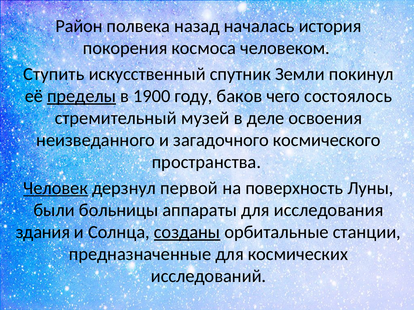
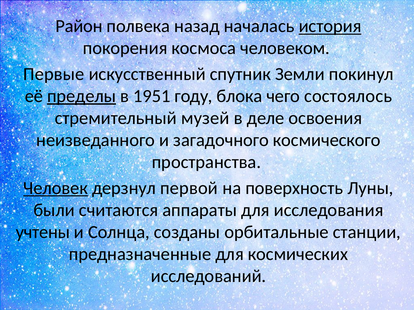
история underline: none -> present (330, 26)
Ступить: Ступить -> Первые (54, 74)
1900: 1900 -> 1951 (152, 96)
баков: баков -> блока (239, 96)
больницы: больницы -> считаются (119, 210)
здания: здания -> учтены (43, 232)
созданы underline: present -> none (187, 232)
